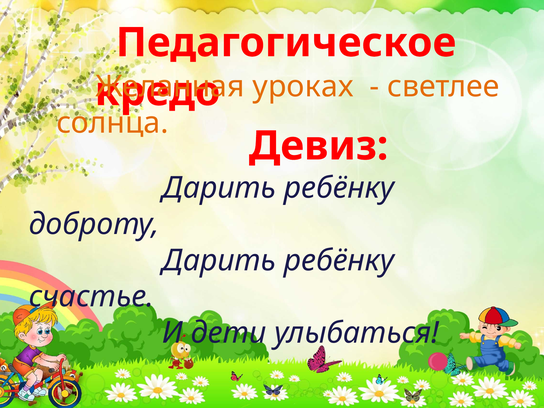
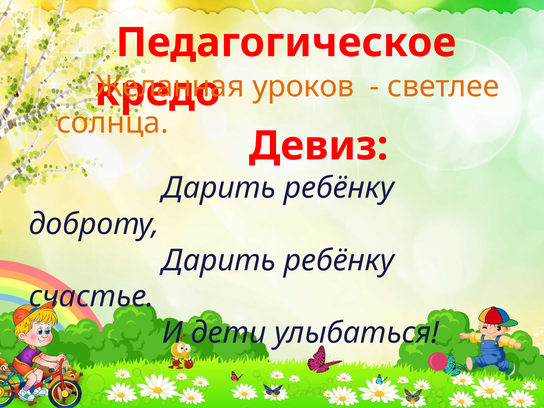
уроках: уроках -> уроков (303, 87)
